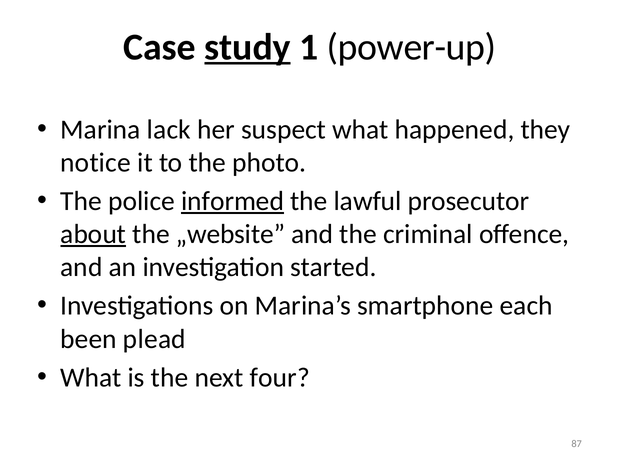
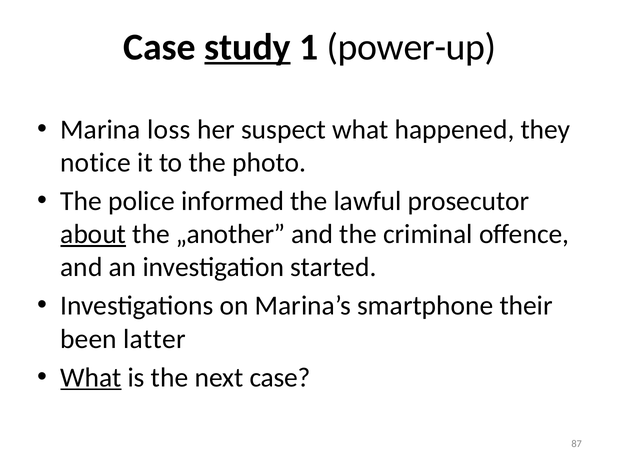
lack: lack -> loss (169, 129)
informed underline: present -> none (233, 201)
„website: „website -> „another (231, 234)
each: each -> their (526, 305)
plead: plead -> latter (154, 338)
What underline: none -> present (91, 377)
next four: four -> case (280, 377)
